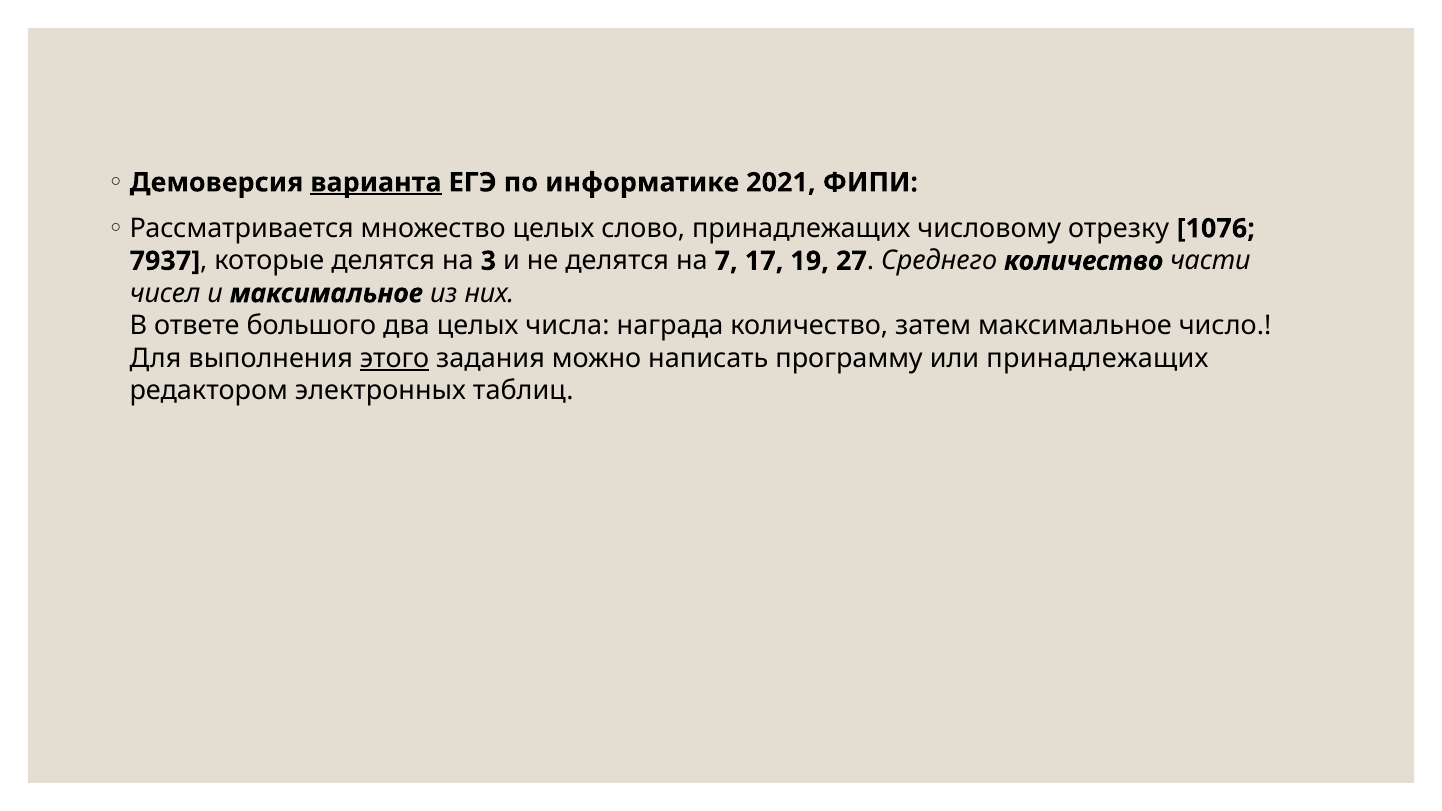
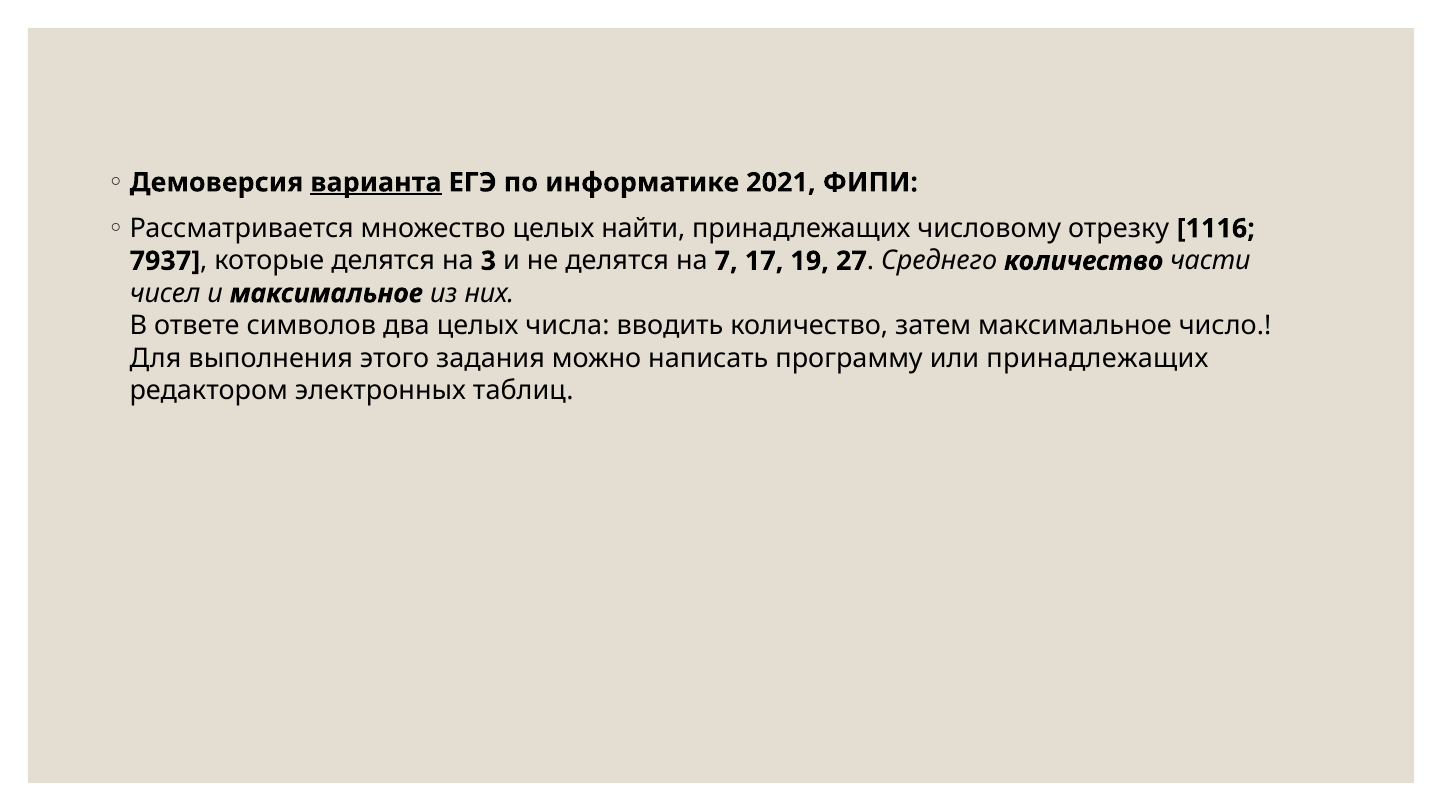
слово: слово -> найти (643, 229)
1076: 1076 -> 1116 (1216, 229)
большого: большого -> символов (311, 326)
награда: награда -> вводить (670, 326)
этого underline: present -> none (395, 358)
